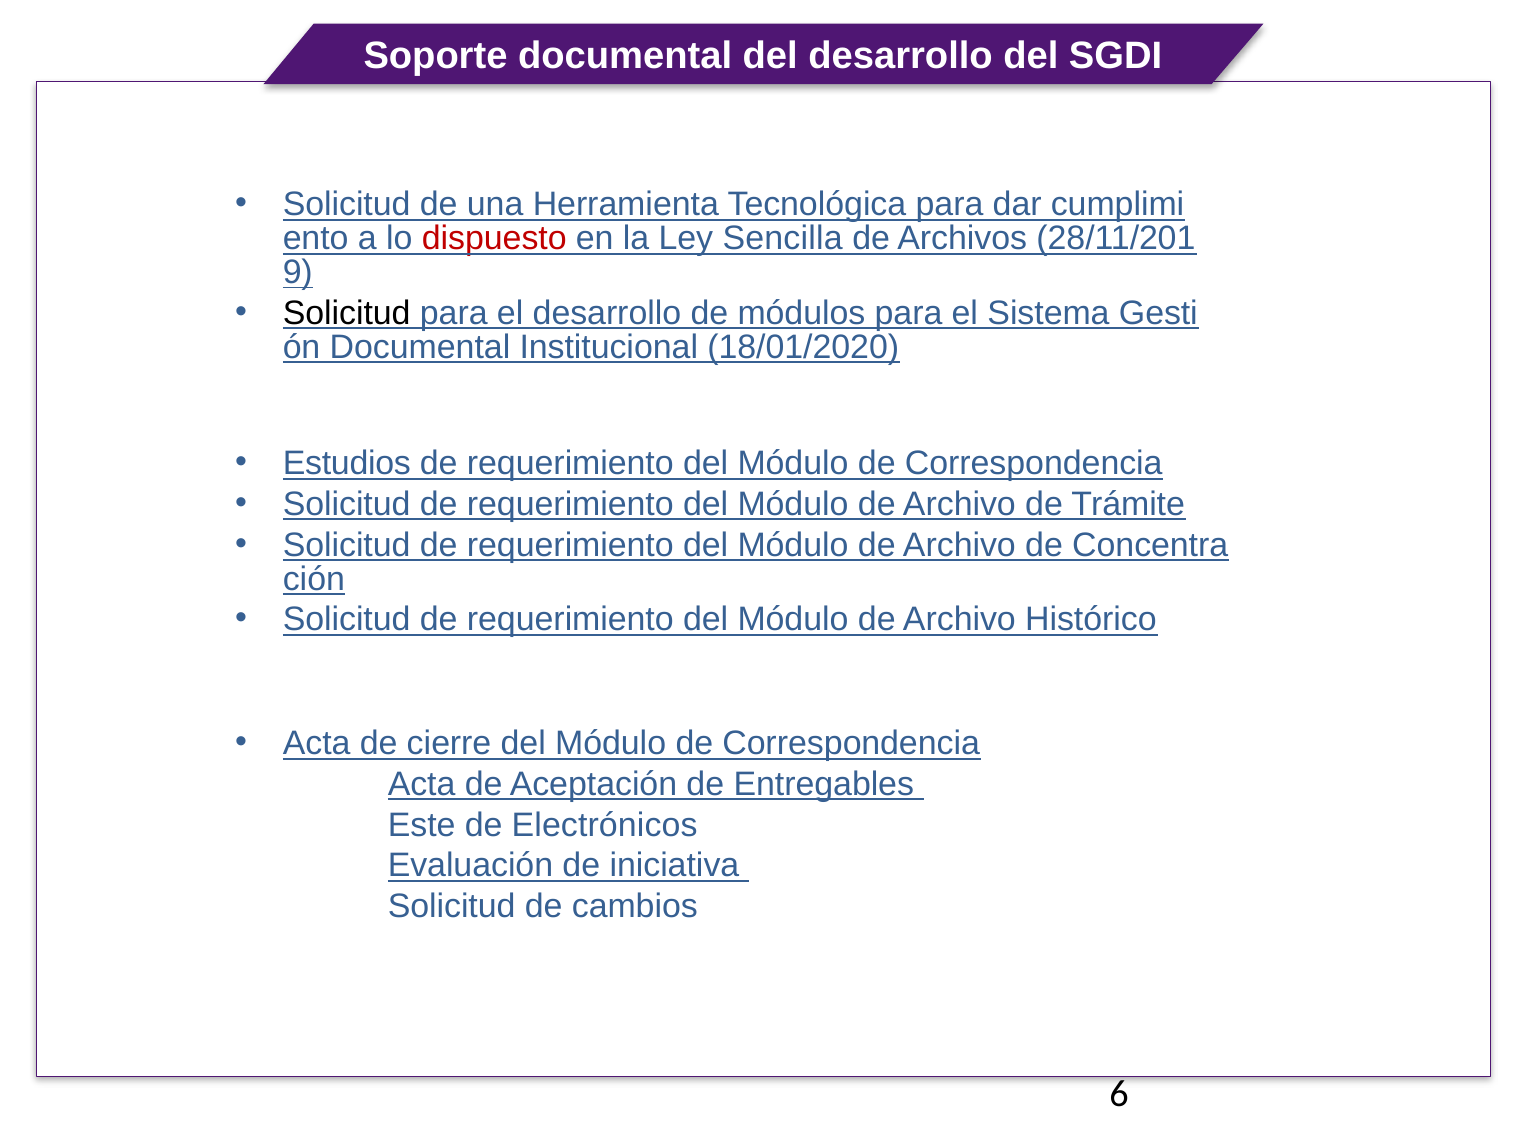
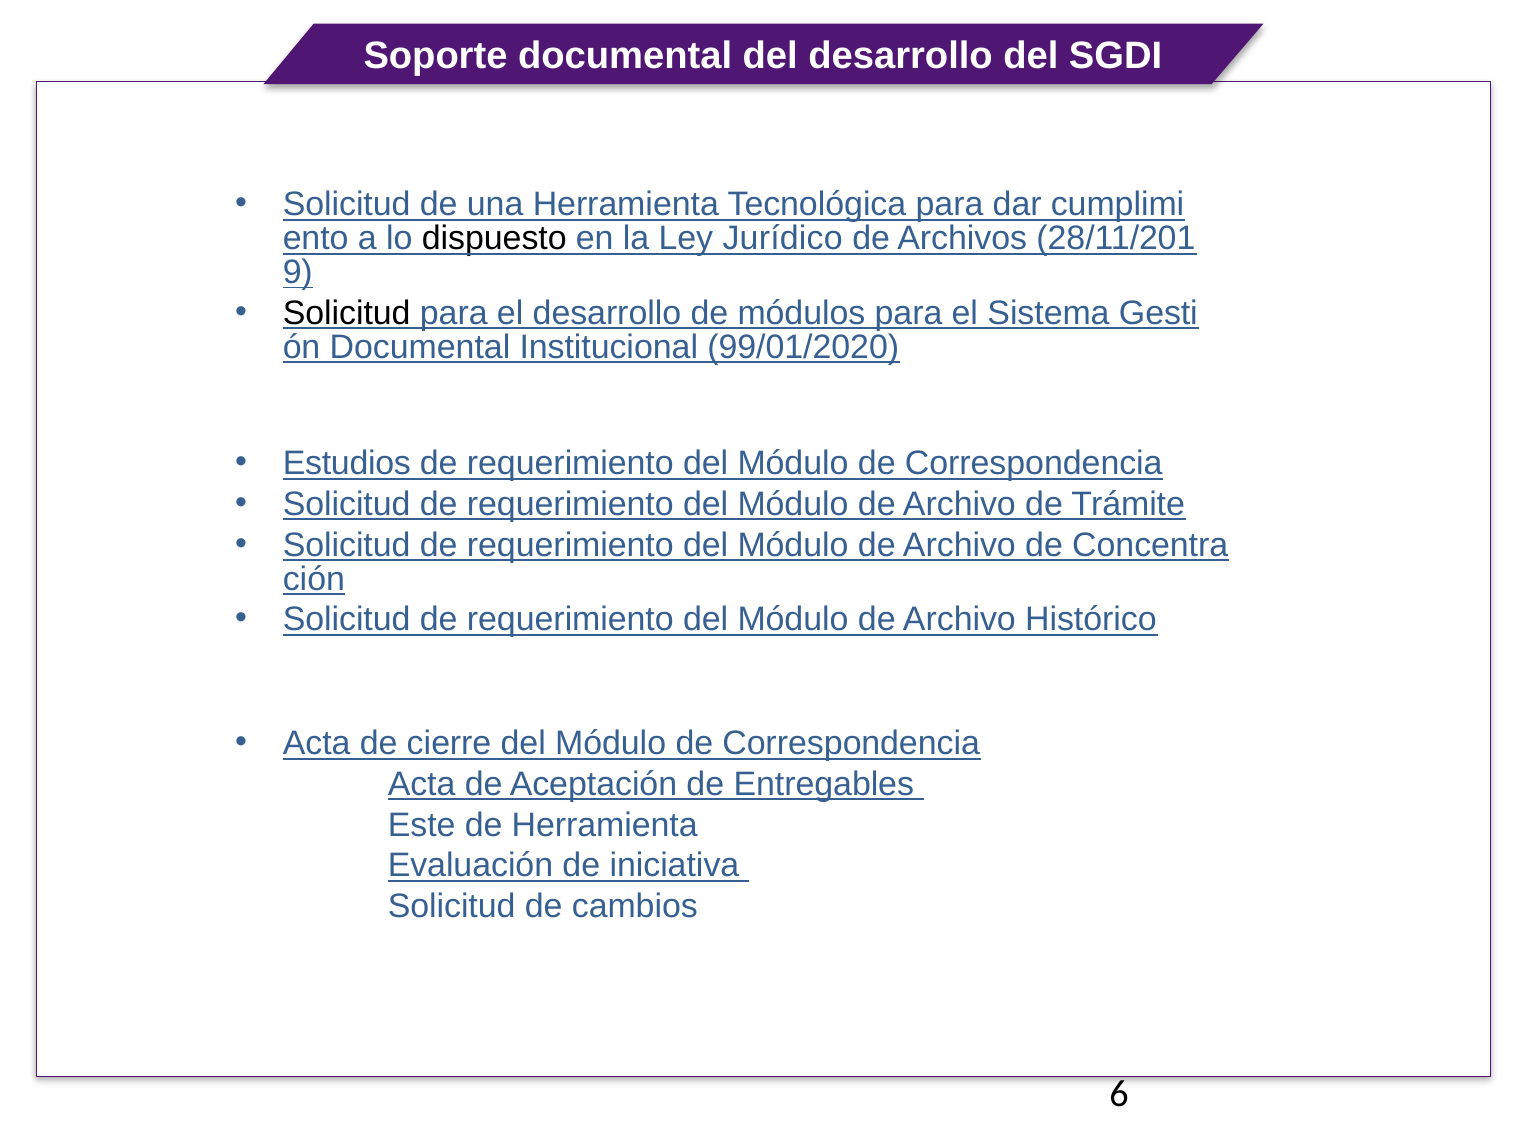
dispuesto colour: red -> black (494, 239)
Sencilla: Sencilla -> Jurídico (783, 239)
18/01/2020: 18/01/2020 -> 99/01/2020 (803, 347)
de Electrónicos: Electrónicos -> Herramienta (605, 825)
